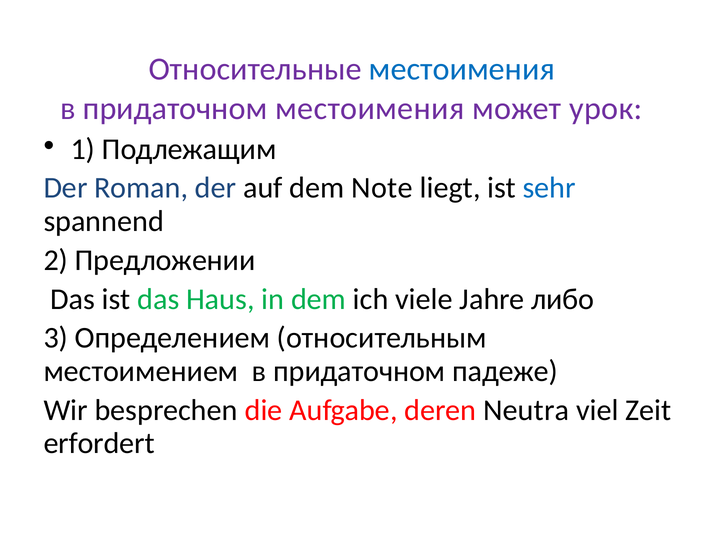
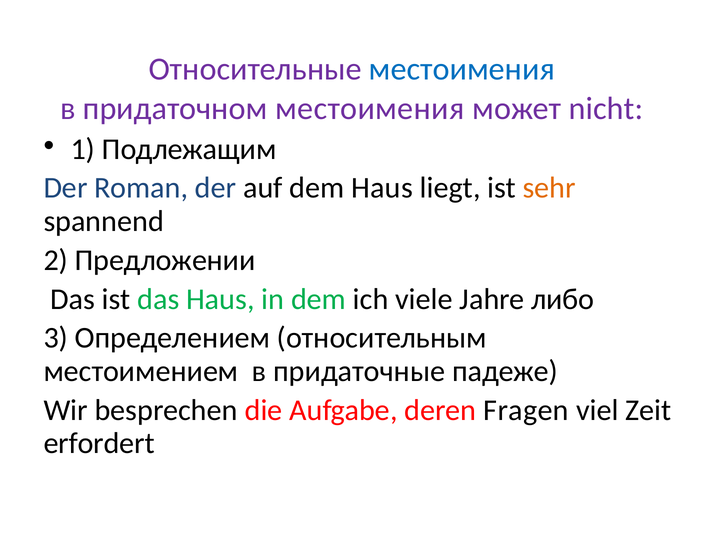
урок: урок -> nicht (606, 109)
dem Note: Note -> Haus (382, 188)
sehr colour: blue -> orange (549, 188)
местоимением в придаточном: придаточном -> придаточные (359, 372)
Neutra: Neutra -> Fragen (526, 411)
